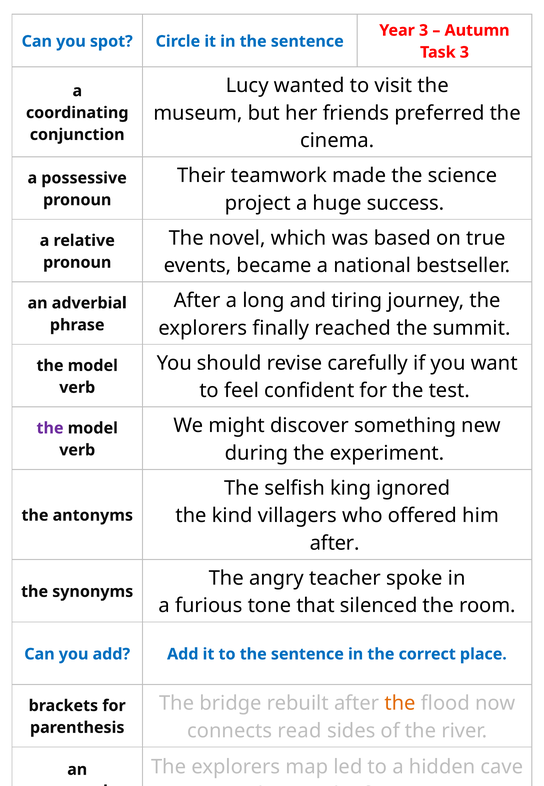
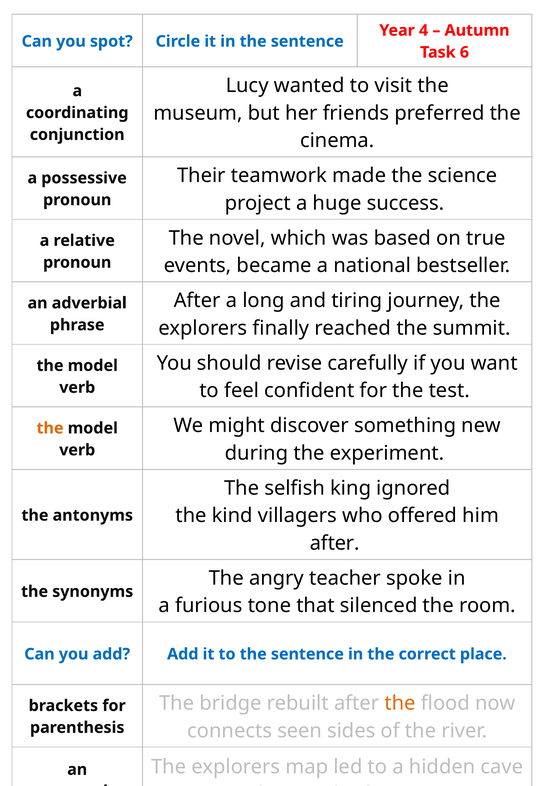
Year 3: 3 -> 4 (424, 30)
Task 3: 3 -> 6 (464, 52)
the colour: purple -> orange (50, 428)
read: read -> seen (300, 731)
